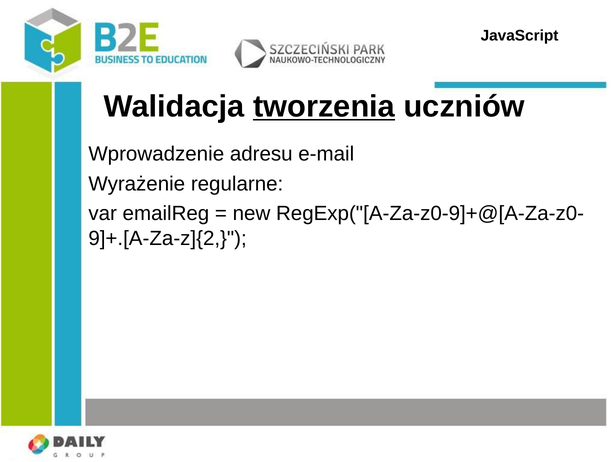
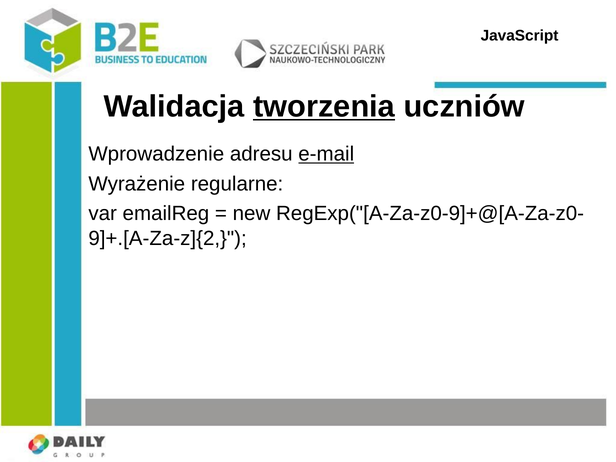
e-mail underline: none -> present (326, 154)
